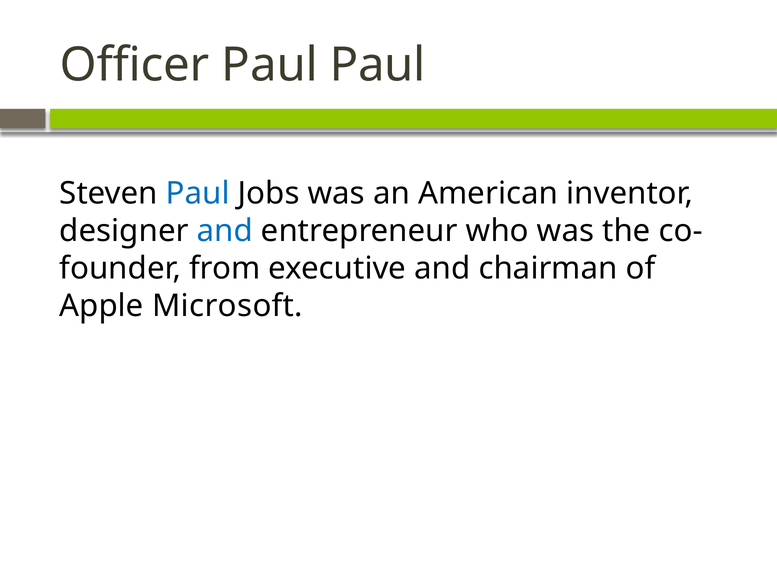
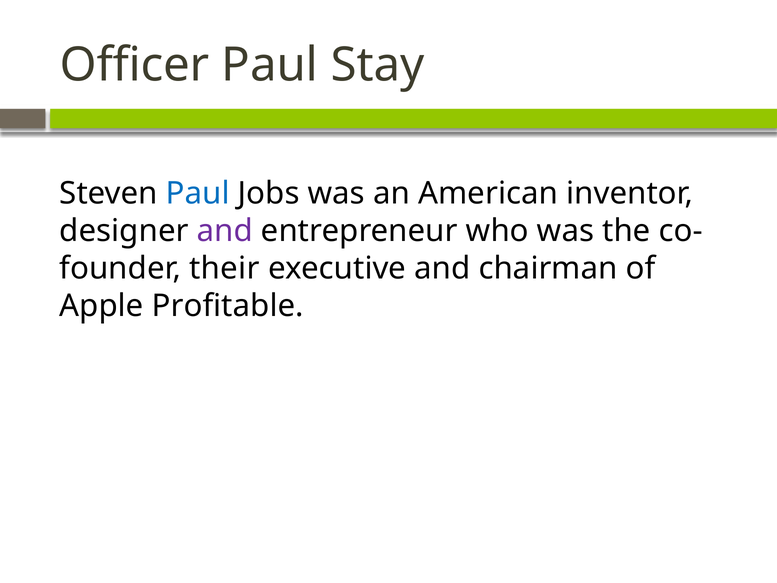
Paul Paul: Paul -> Stay (377, 65)
and colour: blue -> purple (225, 231)
from: from -> their (224, 268)
Microsoft: Microsoft -> Profitable (228, 306)
